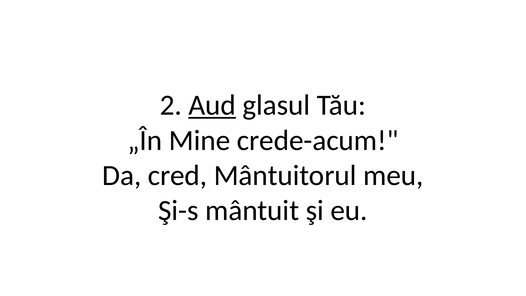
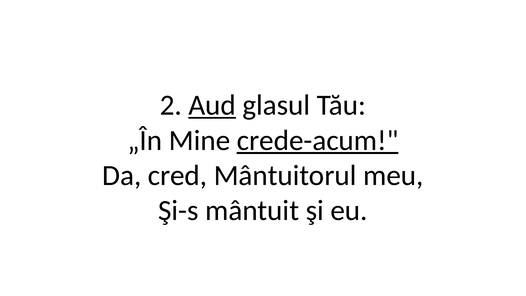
crede-acum underline: none -> present (318, 140)
